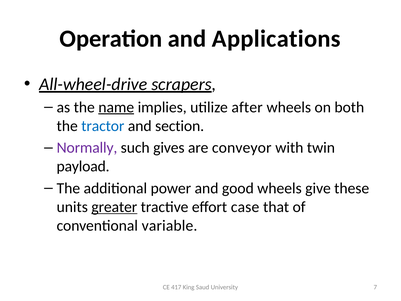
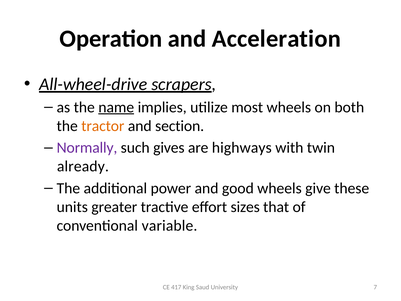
Applications: Applications -> Acceleration (276, 39)
after: after -> most (247, 107)
tractor colour: blue -> orange (103, 126)
conveyor: conveyor -> highways (242, 148)
payload: payload -> already (83, 166)
greater underline: present -> none (114, 207)
case: case -> sizes (245, 207)
